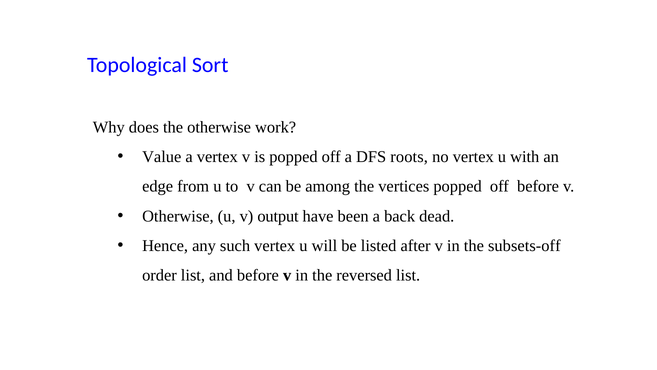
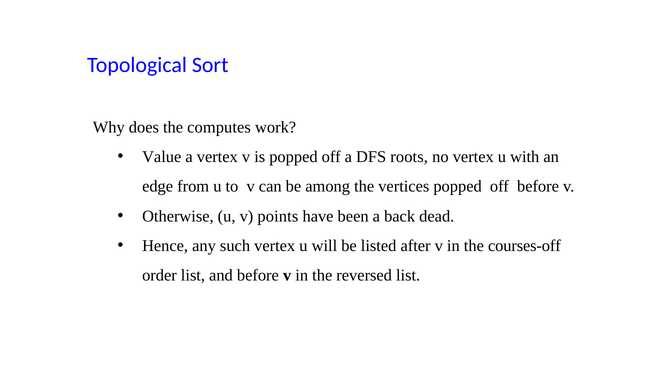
the otherwise: otherwise -> computes (219, 127)
output: output -> points (278, 216)
subsets-off: subsets-off -> courses-off (524, 245)
